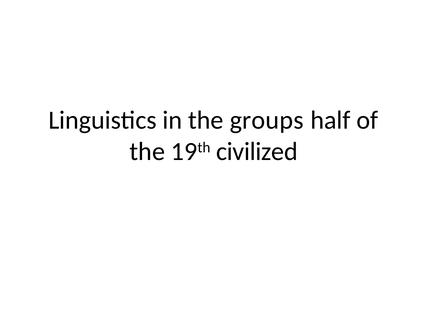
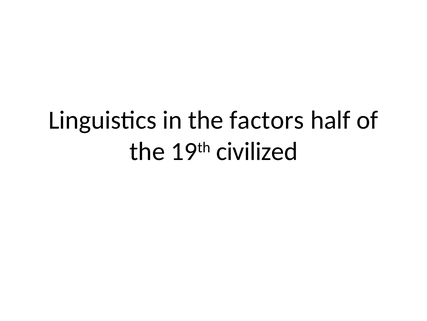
groups: groups -> factors (267, 120)
